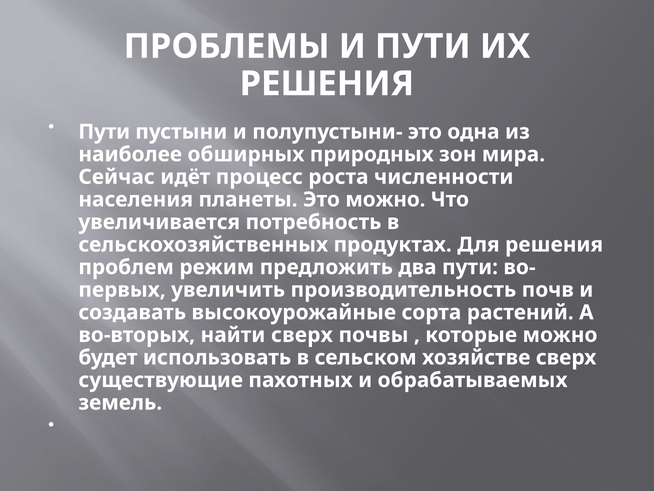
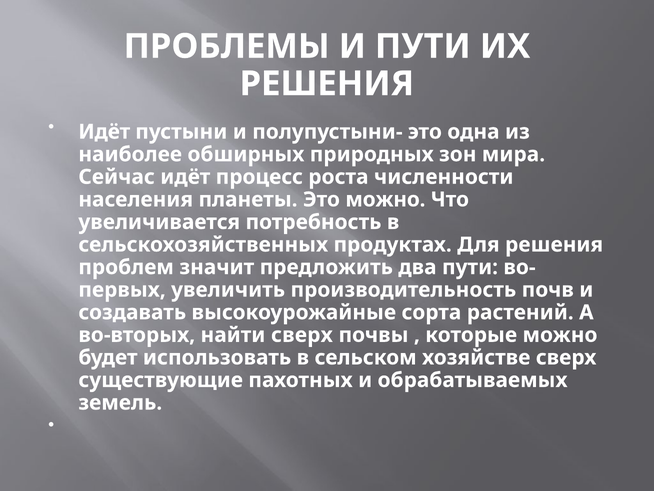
Пути: Пути -> Идёт (104, 132)
режим: режим -> значит (217, 267)
